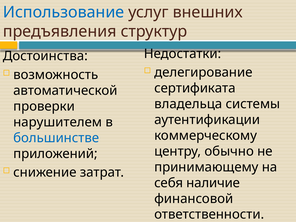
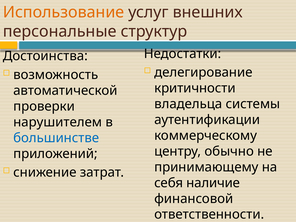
Использование colour: blue -> orange (64, 12)
предъявления: предъявления -> персональные (60, 31)
сертификата: сертификата -> критичности (195, 88)
